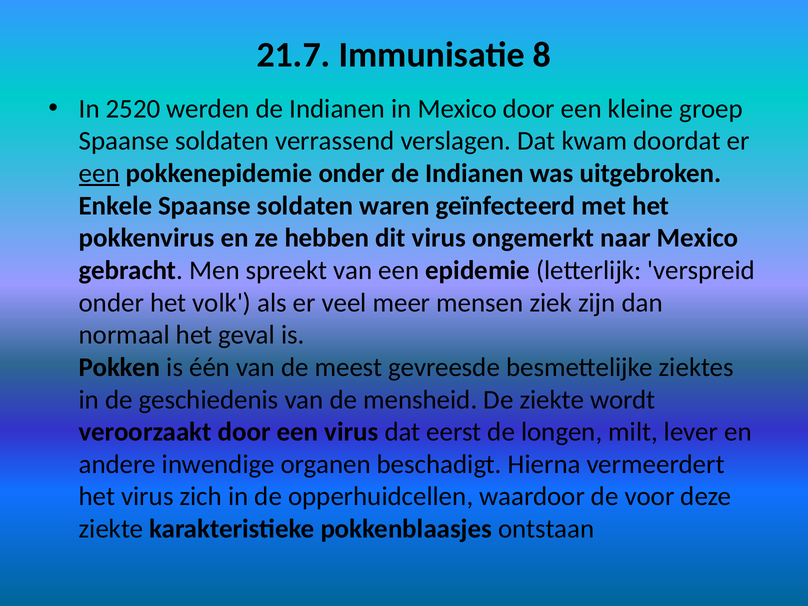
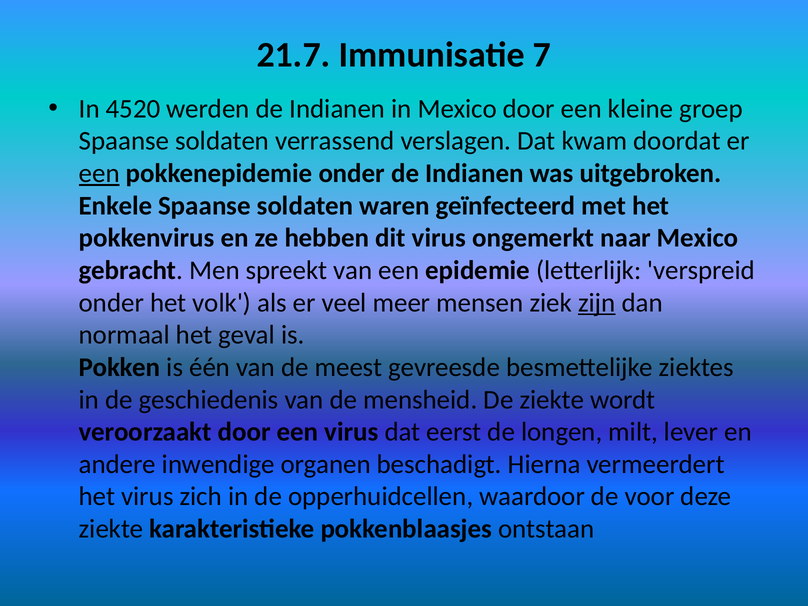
8: 8 -> 7 (542, 55)
2520: 2520 -> 4520 (133, 109)
zijn underline: none -> present (597, 303)
